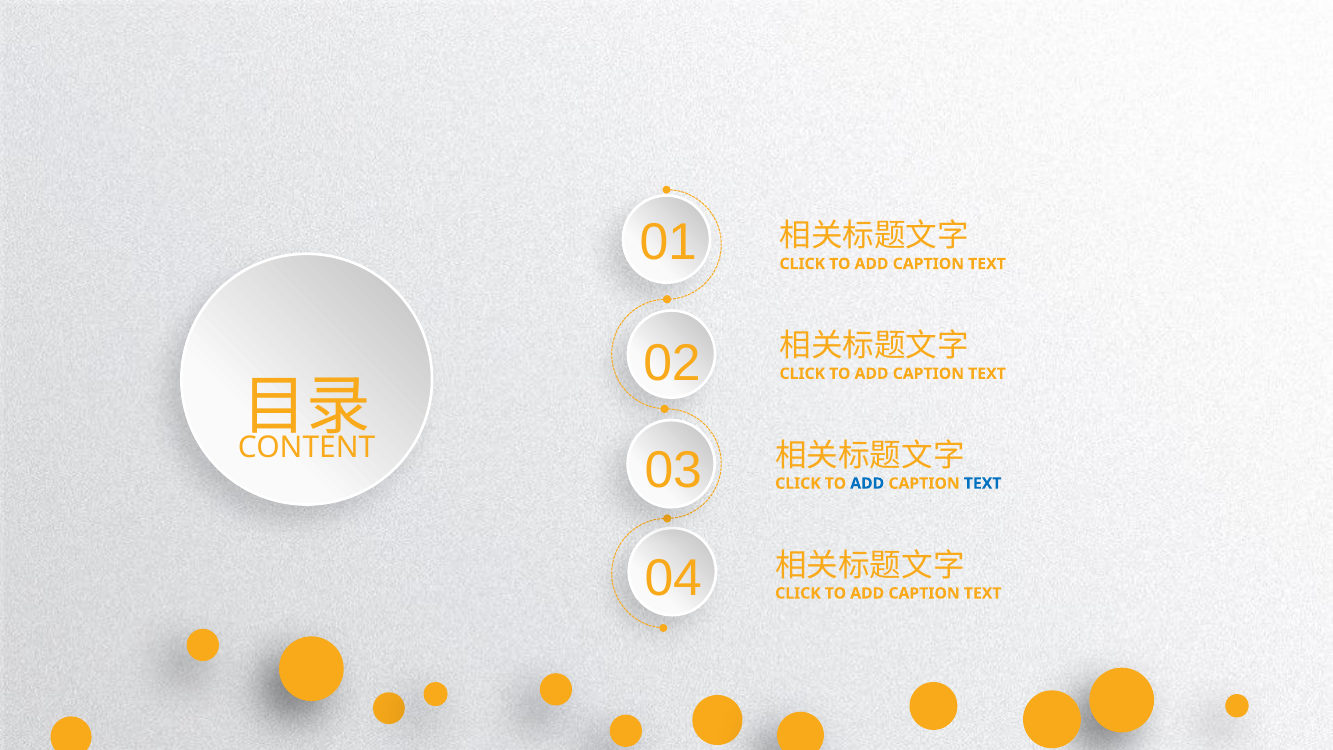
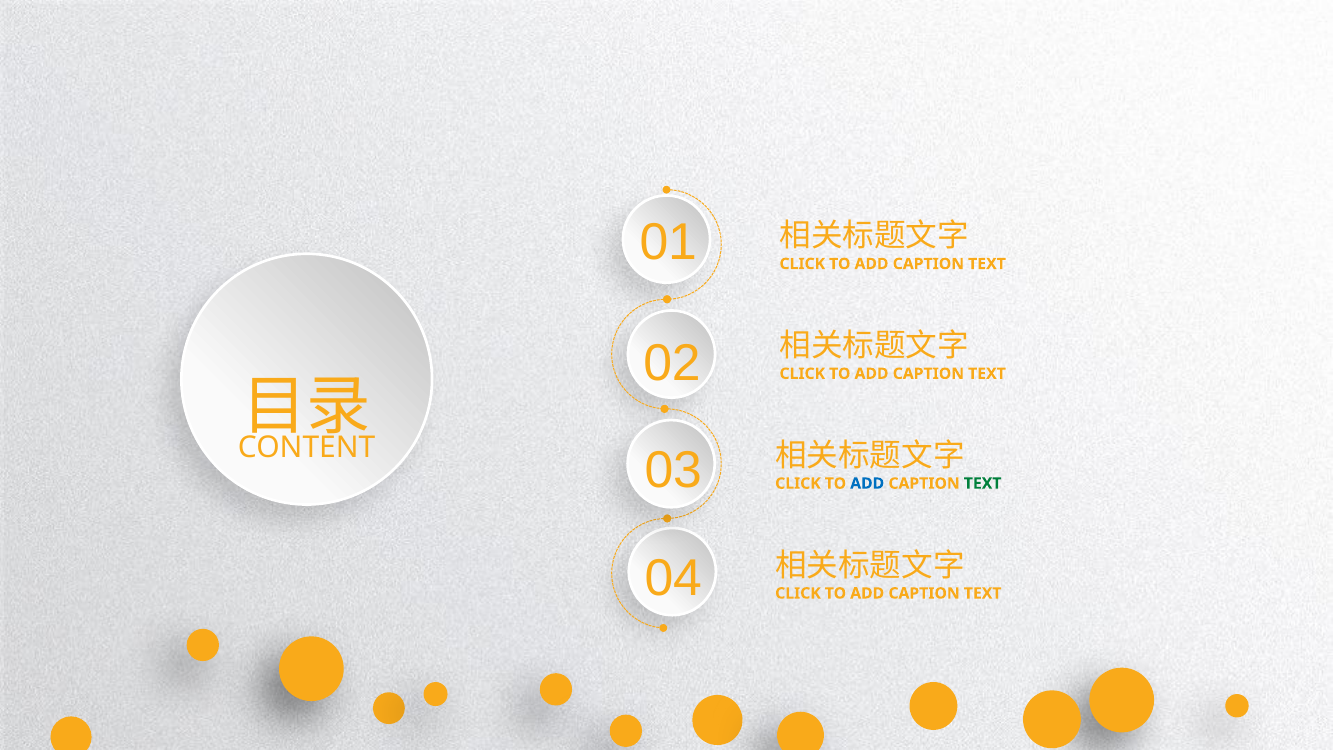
TEXT colour: blue -> green (983, 483)
